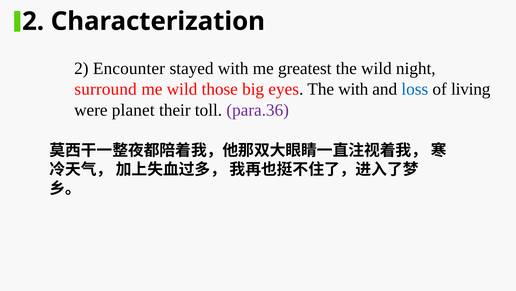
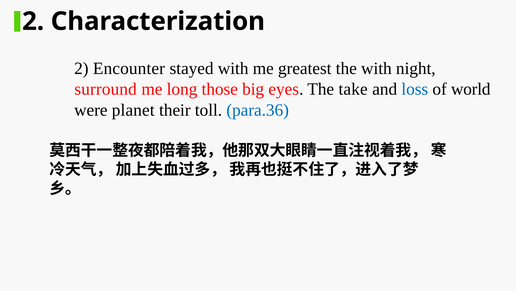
the wild: wild -> with (376, 68)
me wild: wild -> long (182, 89)
The with: with -> take (353, 89)
living: living -> world (471, 89)
para.36 colour: purple -> blue (258, 110)
